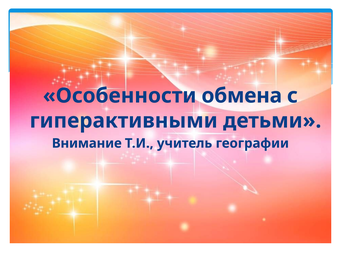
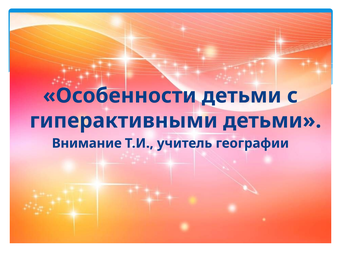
Особенности обмена: обмена -> детьми (242, 96)
